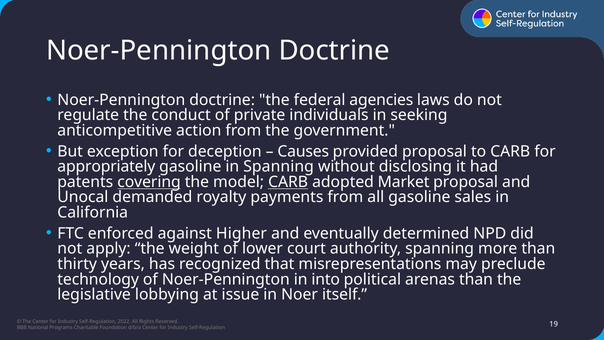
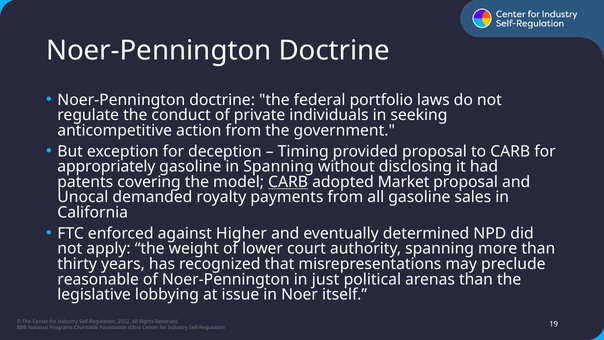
agencies: agencies -> portfolio (381, 100)
Causes: Causes -> Timing (303, 151)
covering underline: present -> none (149, 182)
technology: technology -> reasonable (98, 279)
into: into -> just (326, 279)
